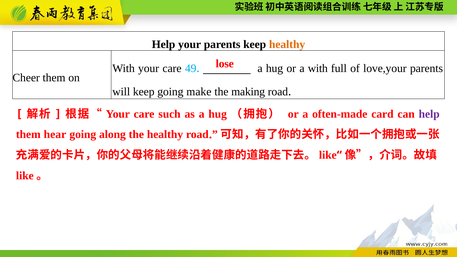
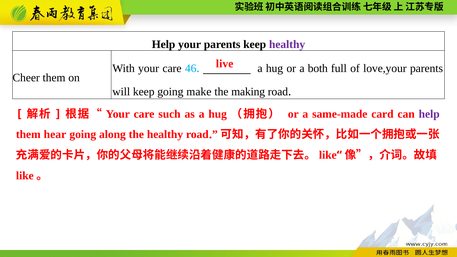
healthy colour: orange -> purple (287, 44)
lose: lose -> live (225, 64)
49: 49 -> 46 (191, 68)
a with: with -> both (318, 68)
often-made: often-made -> same-made (340, 114)
